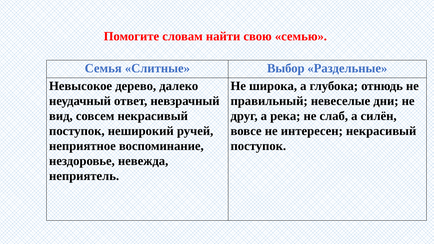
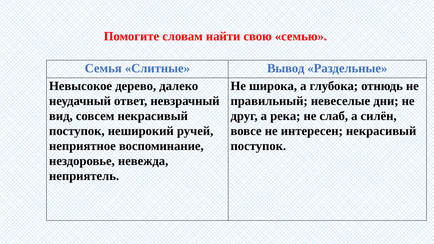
Выбор: Выбор -> Вывод (286, 68)
